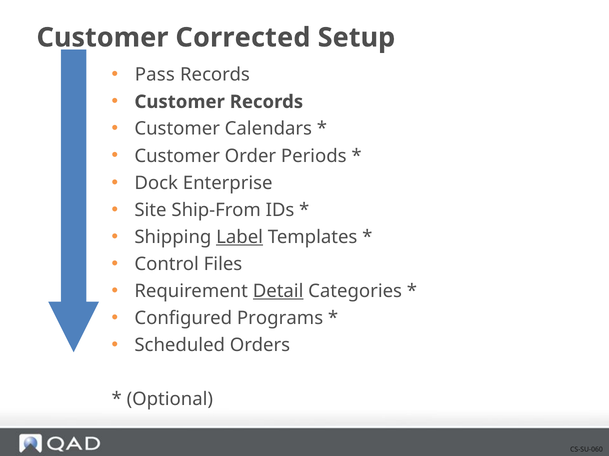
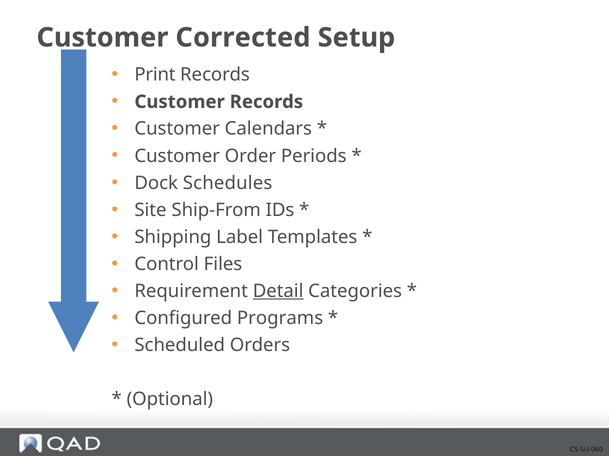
Pass: Pass -> Print (155, 75)
Enterprise: Enterprise -> Schedules (228, 183)
Label underline: present -> none (240, 237)
